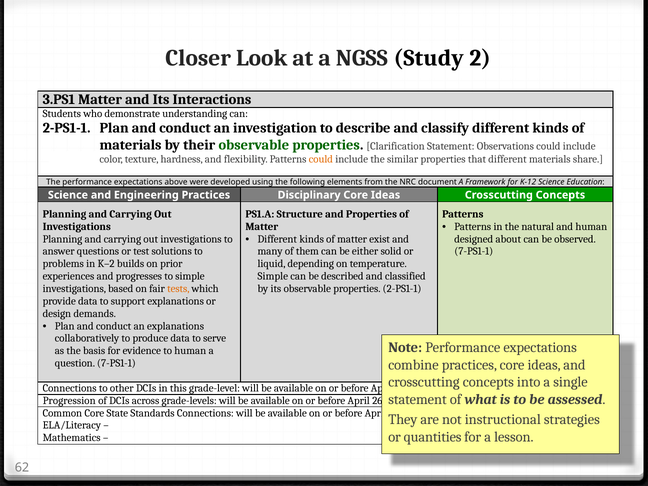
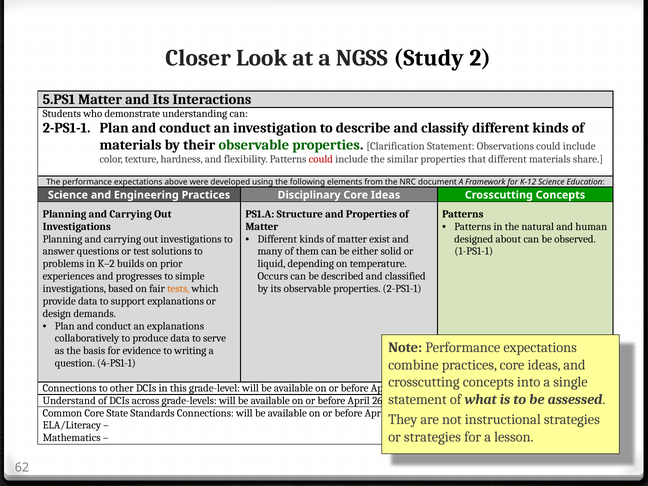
3.PS1: 3.PS1 -> 5.PS1 (59, 99)
could colour: orange -> red (321, 159)
7-PS1-1: 7-PS1-1 -> 1-PS1-1 (474, 251)
Simple: Simple -> Occurs (273, 276)
to human: human -> writing (190, 351)
question 7-PS1-1: 7-PS1-1 -> 4-PS1-1 (116, 363)
Progression: Progression -> Understand (69, 401)
or quantities: quantities -> strategies (432, 437)
